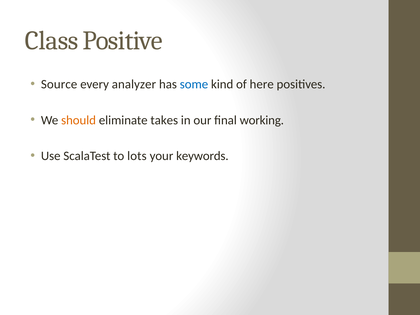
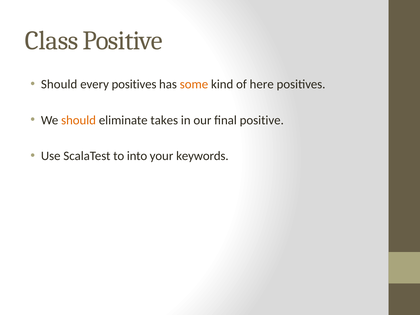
Source: Source -> Should (59, 84)
every analyzer: analyzer -> positives (134, 84)
some colour: blue -> orange (194, 84)
final working: working -> positive (262, 120)
lots: lots -> into (137, 156)
